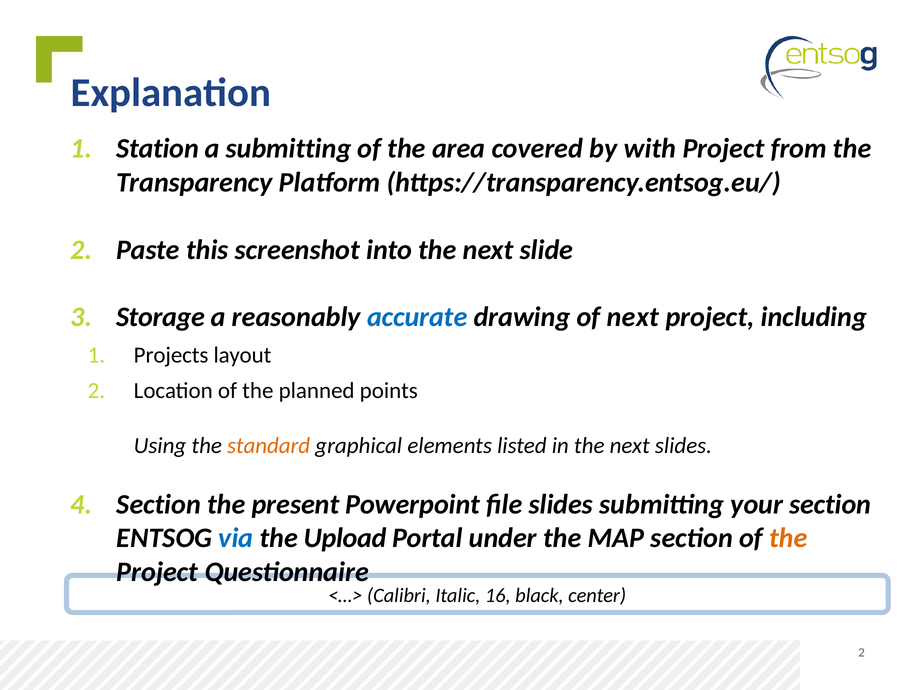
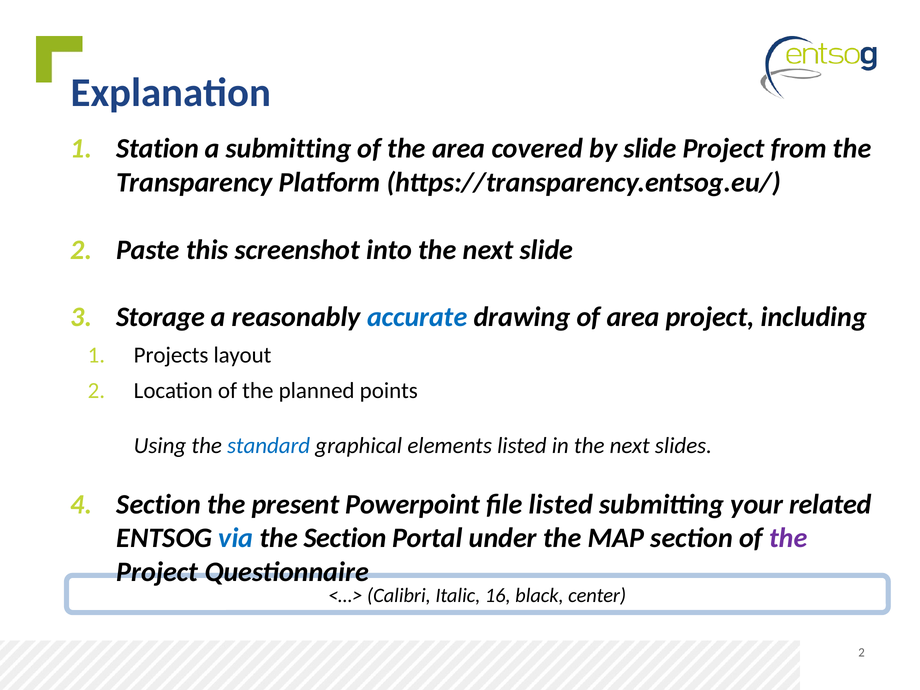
by with: with -> slide (650, 149)
of next: next -> area (633, 317)
standard colour: orange -> blue (269, 446)
file slides: slides -> listed (561, 504)
your section: section -> related (830, 504)
the Upload: Upload -> Section (345, 538)
the colour: orange -> purple (788, 538)
